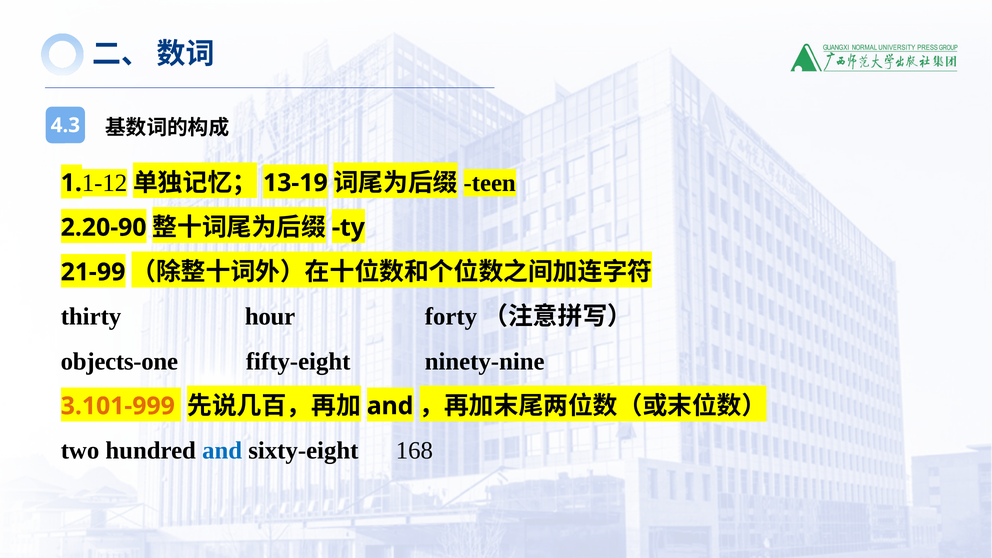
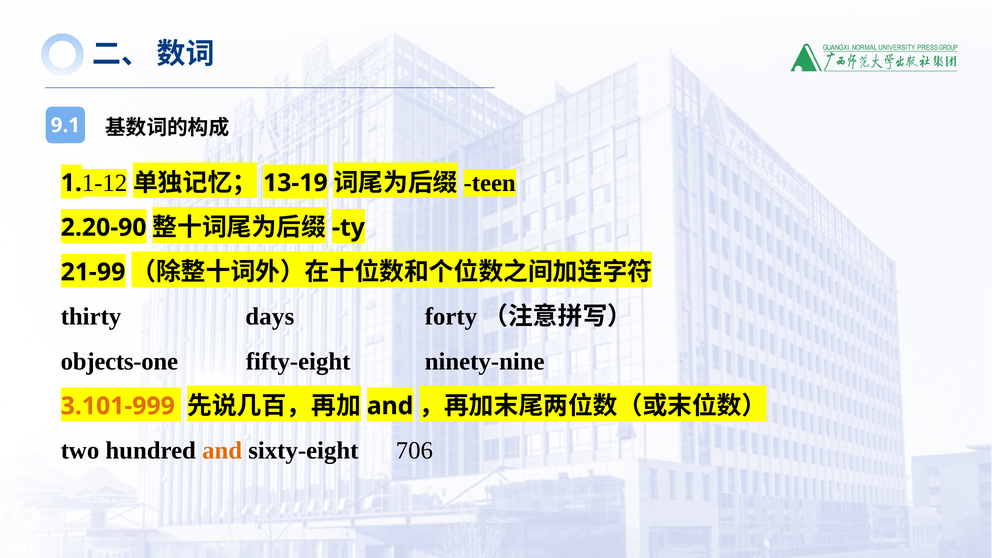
4.3: 4.3 -> 9.1 (65, 125)
hour: hour -> days (270, 317)
and colour: blue -> orange (222, 451)
168: 168 -> 706 (414, 451)
